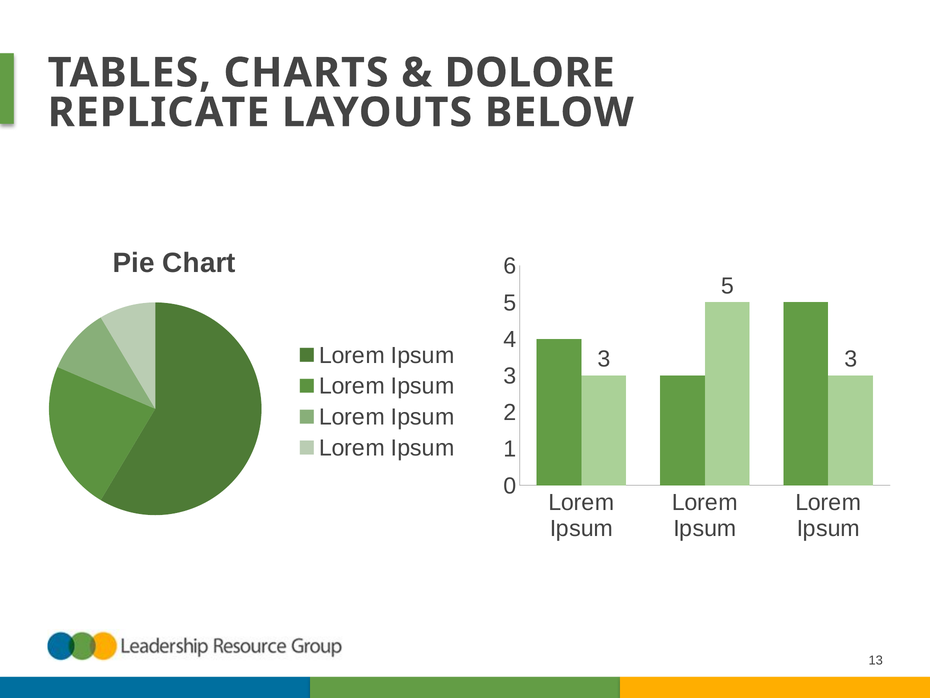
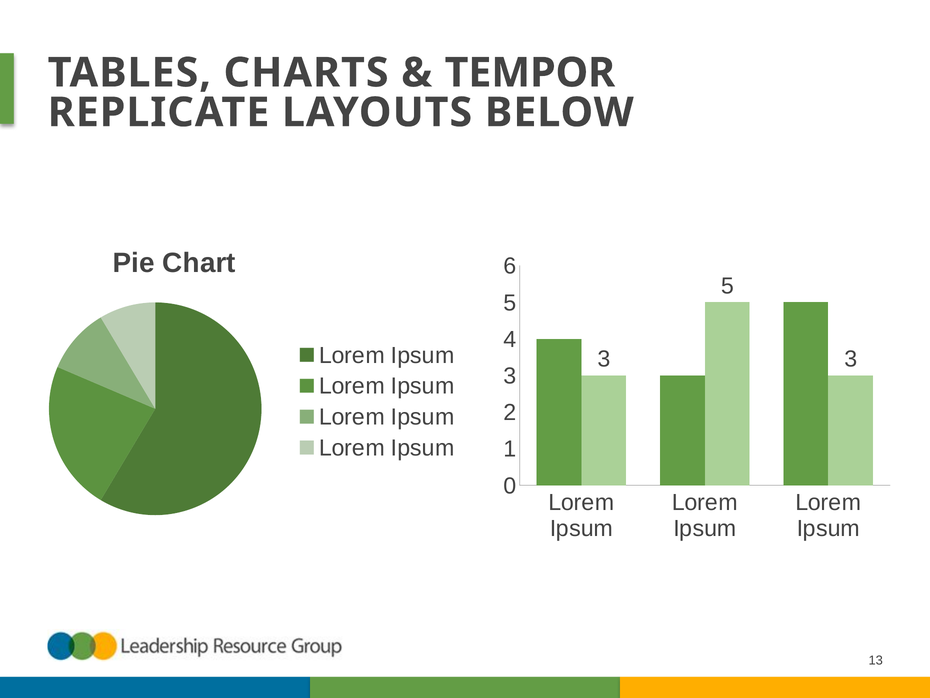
DOLORE: DOLORE -> TEMPOR (530, 73)
